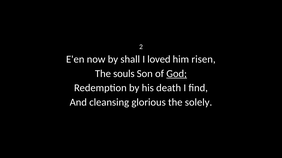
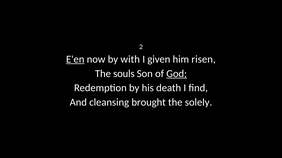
E'en underline: none -> present (75, 59)
shall: shall -> with (130, 59)
loved: loved -> given (159, 59)
glorious: glorious -> brought (149, 103)
